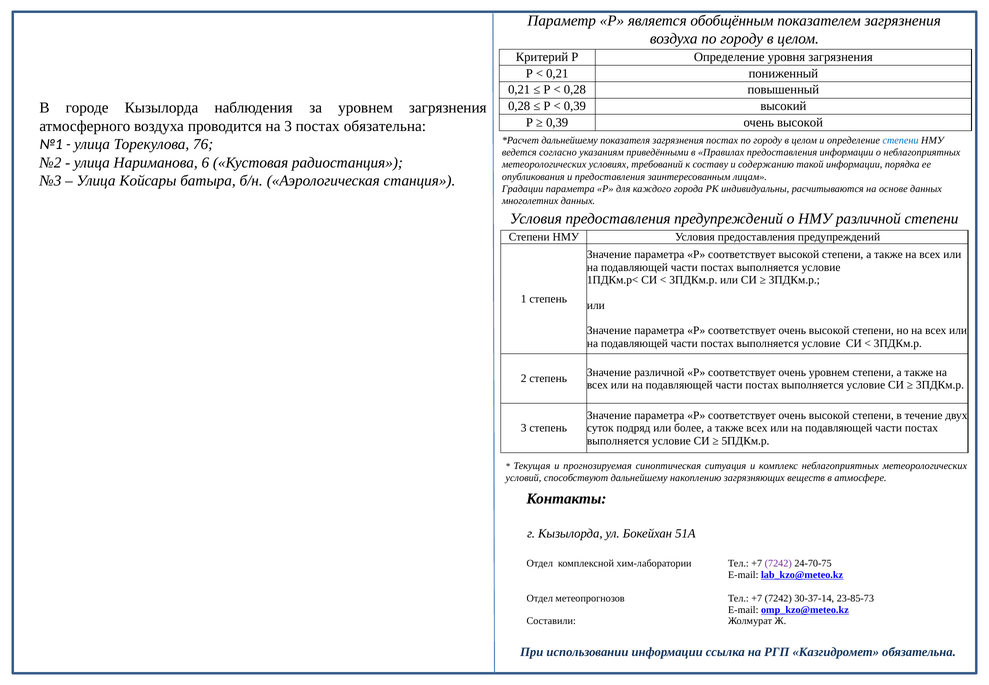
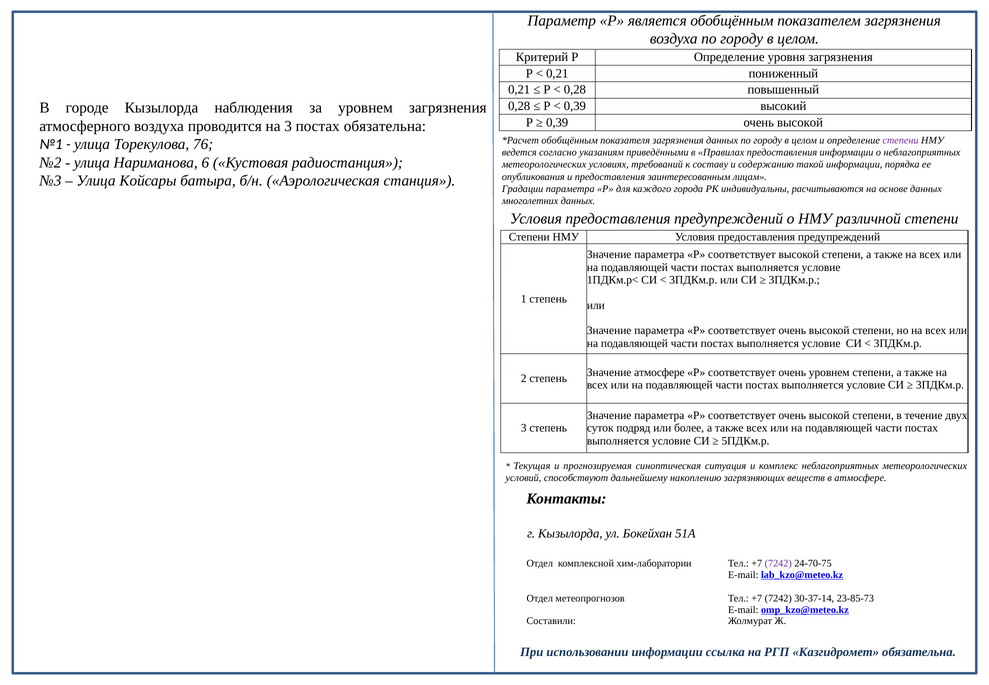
дальнейшему: дальнейшему -> обобщённым (570, 140)
загрязнения постах: постах -> данных (722, 140)
степени colour: blue -> purple (901, 140)
Значение различной: различной -> атмосфере (659, 372)
